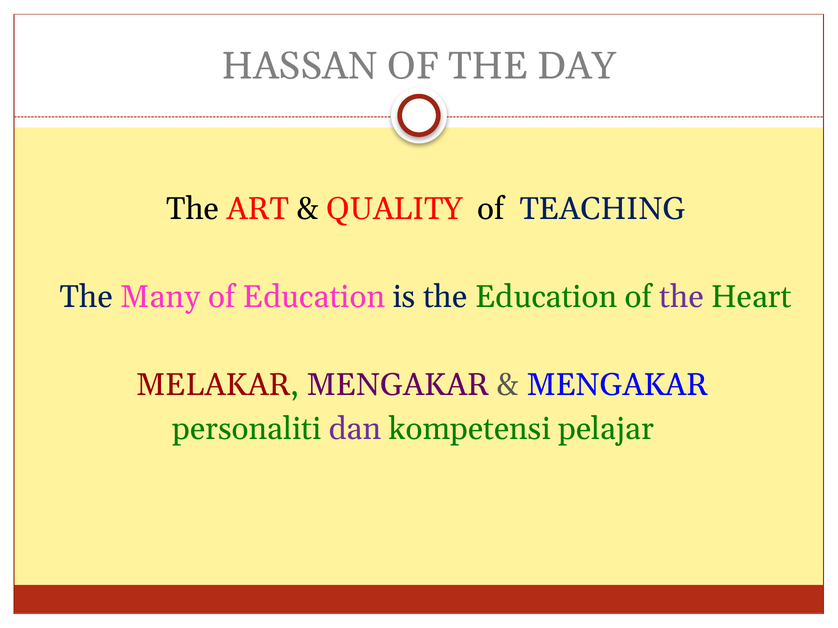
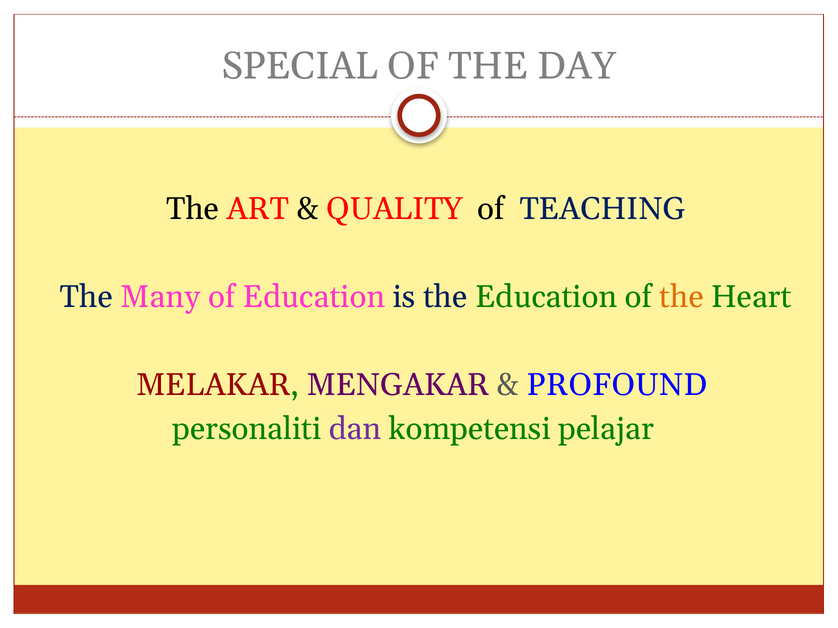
HASSAN: HASSAN -> SPECIAL (300, 66)
the colour: purple -> orange (682, 297)
MENGAKAR: MENGAKAR -> PROFOUND (617, 385)
